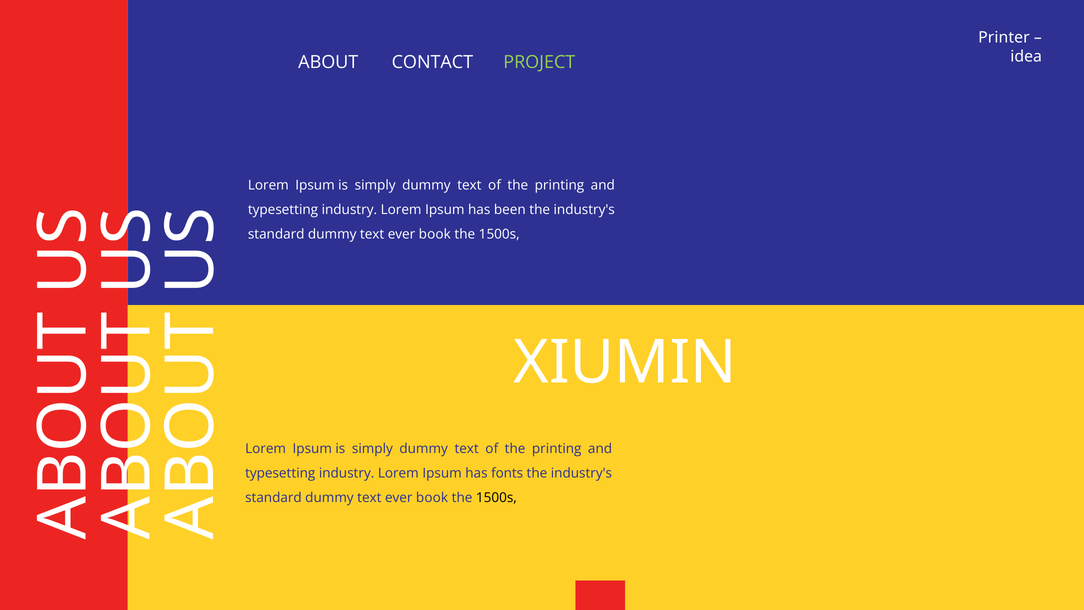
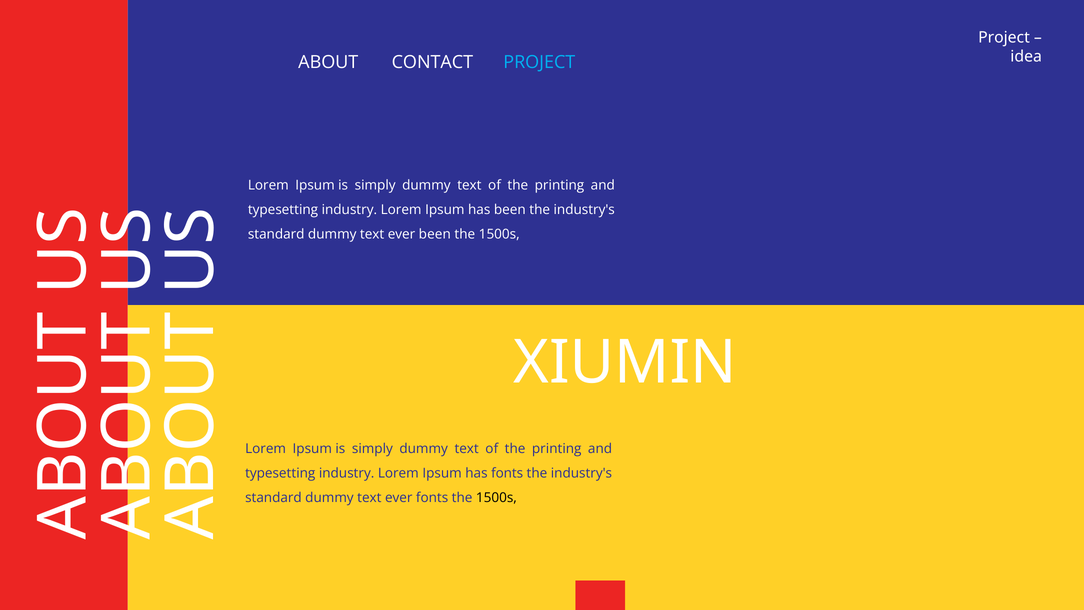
Printer: Printer -> Project (1004, 38)
PROJECT colour: light green -> light blue (539, 62)
book: book -> been (435, 234)
book: book -> fonts (432, 497)
